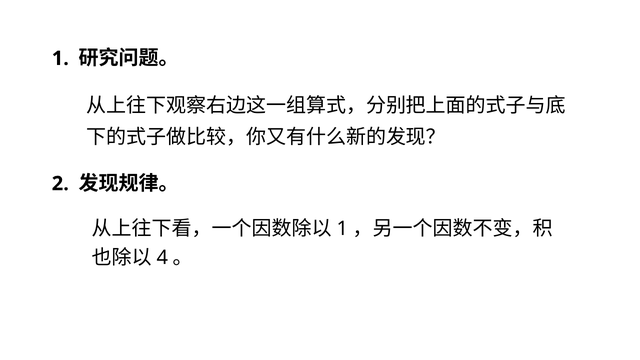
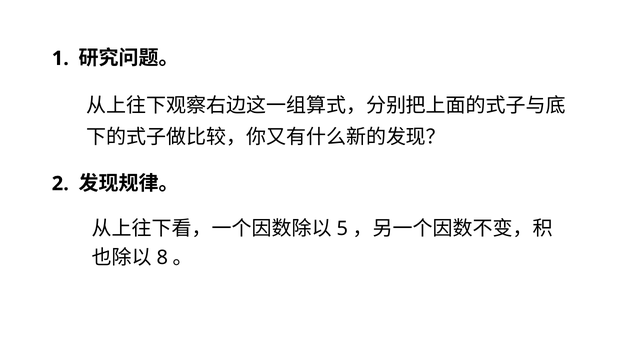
1: 1 -> 5 (342, 229)
4: 4 -> 8 (162, 257)
